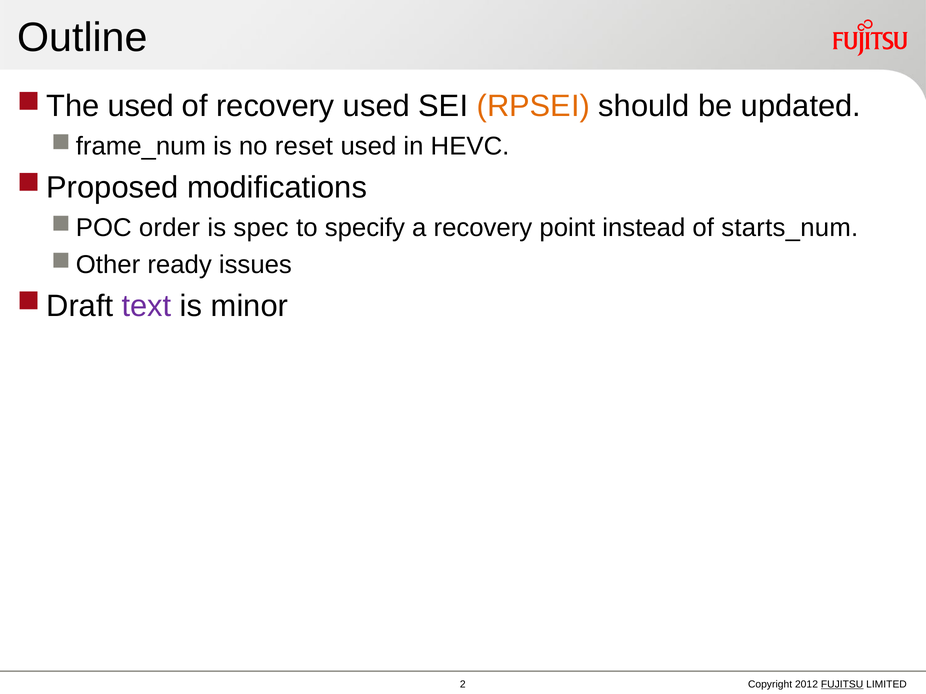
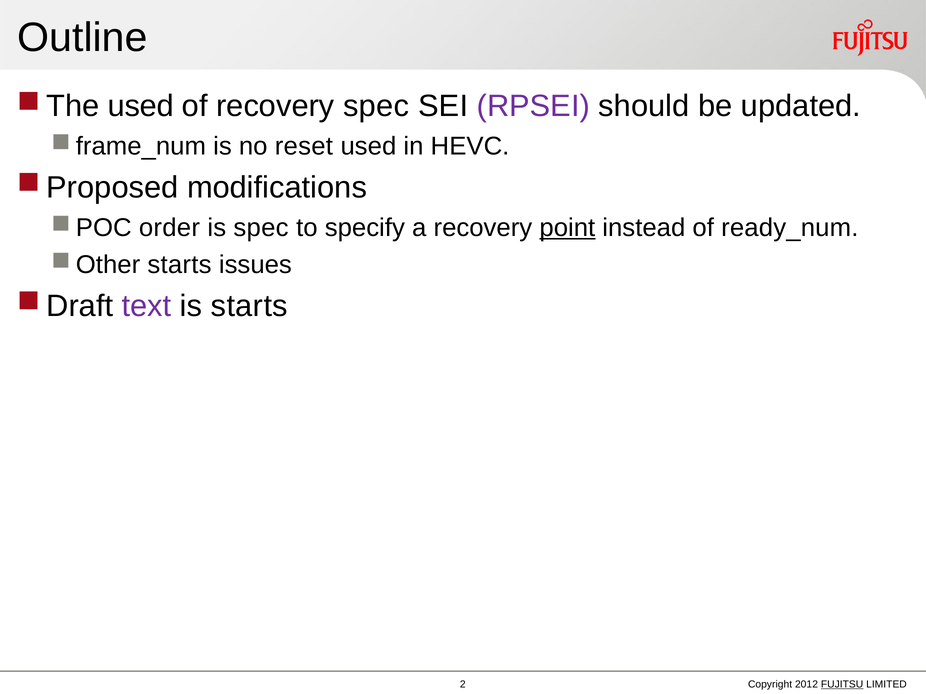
recovery used: used -> spec (376, 106)
RPSEI colour: orange -> purple (533, 106)
point underline: none -> present (567, 228)
starts_num: starts_num -> ready_num (790, 228)
ready: ready -> starts (179, 265)
is minor: minor -> starts (249, 306)
